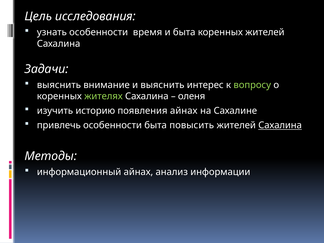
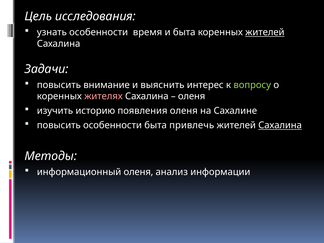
жителей underline: none -> present (265, 32)
выяснить: выяснить -> повысить (59, 85)
жителях colour: light green -> pink (103, 96)
появления айнах: айнах -> оленя (184, 111)
привлечь: привлечь -> повысить (59, 125)
повысить: повысить -> привлечь (192, 125)
информационный айнах: айнах -> оленя (138, 172)
